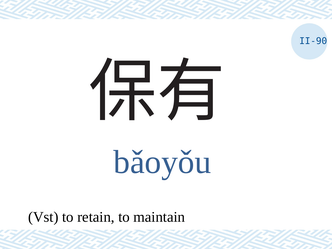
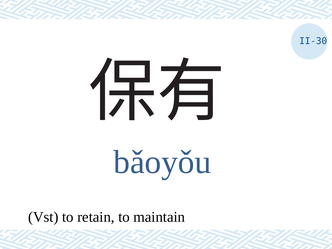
II-90: II-90 -> II-30 (313, 41)
